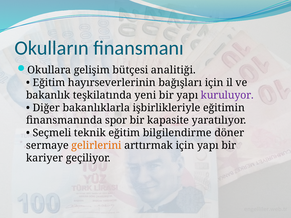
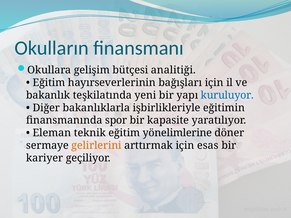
kuruluyor colour: purple -> blue (227, 95)
Seçmeli: Seçmeli -> Eleman (52, 133)
bilgilendirme: bilgilendirme -> yönelimlerine (177, 133)
için yapı: yapı -> esas (208, 146)
